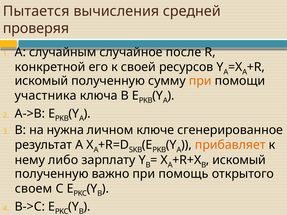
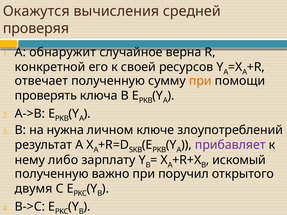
Пытается: Пытается -> Окажутся (36, 11)
случайным: случайным -> обнаружит (63, 52)
после: после -> верна (184, 52)
искомый: искомый -> отвечает (41, 81)
участника: участника -> проверять (46, 96)
сгенерированное: сгенерированное -> злоупотреблений (230, 130)
прибавляет colour: orange -> purple (230, 145)
помощь: помощь -> поручил (184, 174)
своем: своем -> двумя (34, 189)
